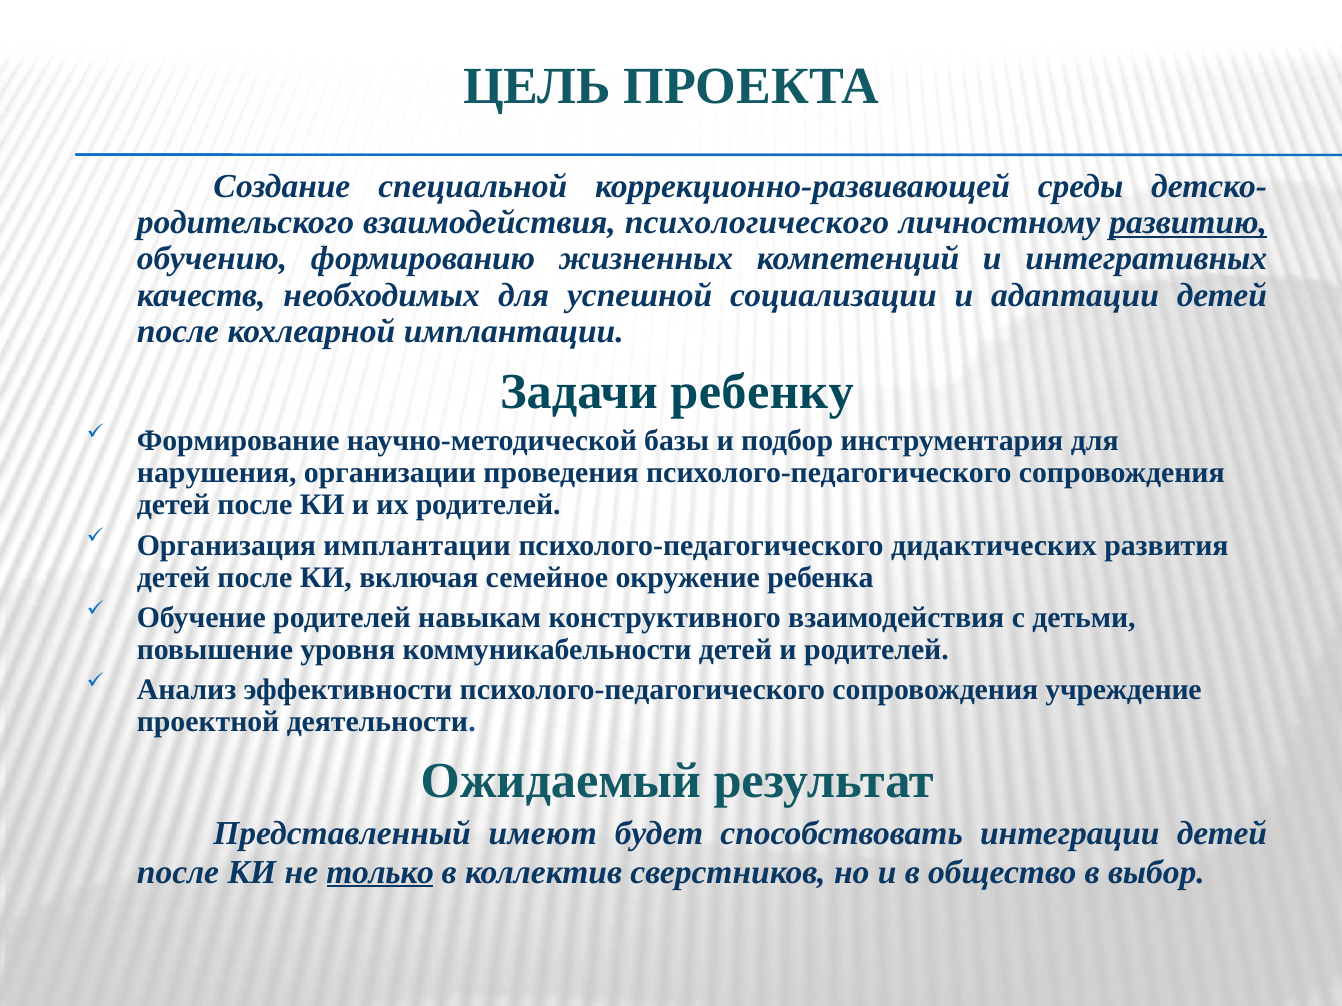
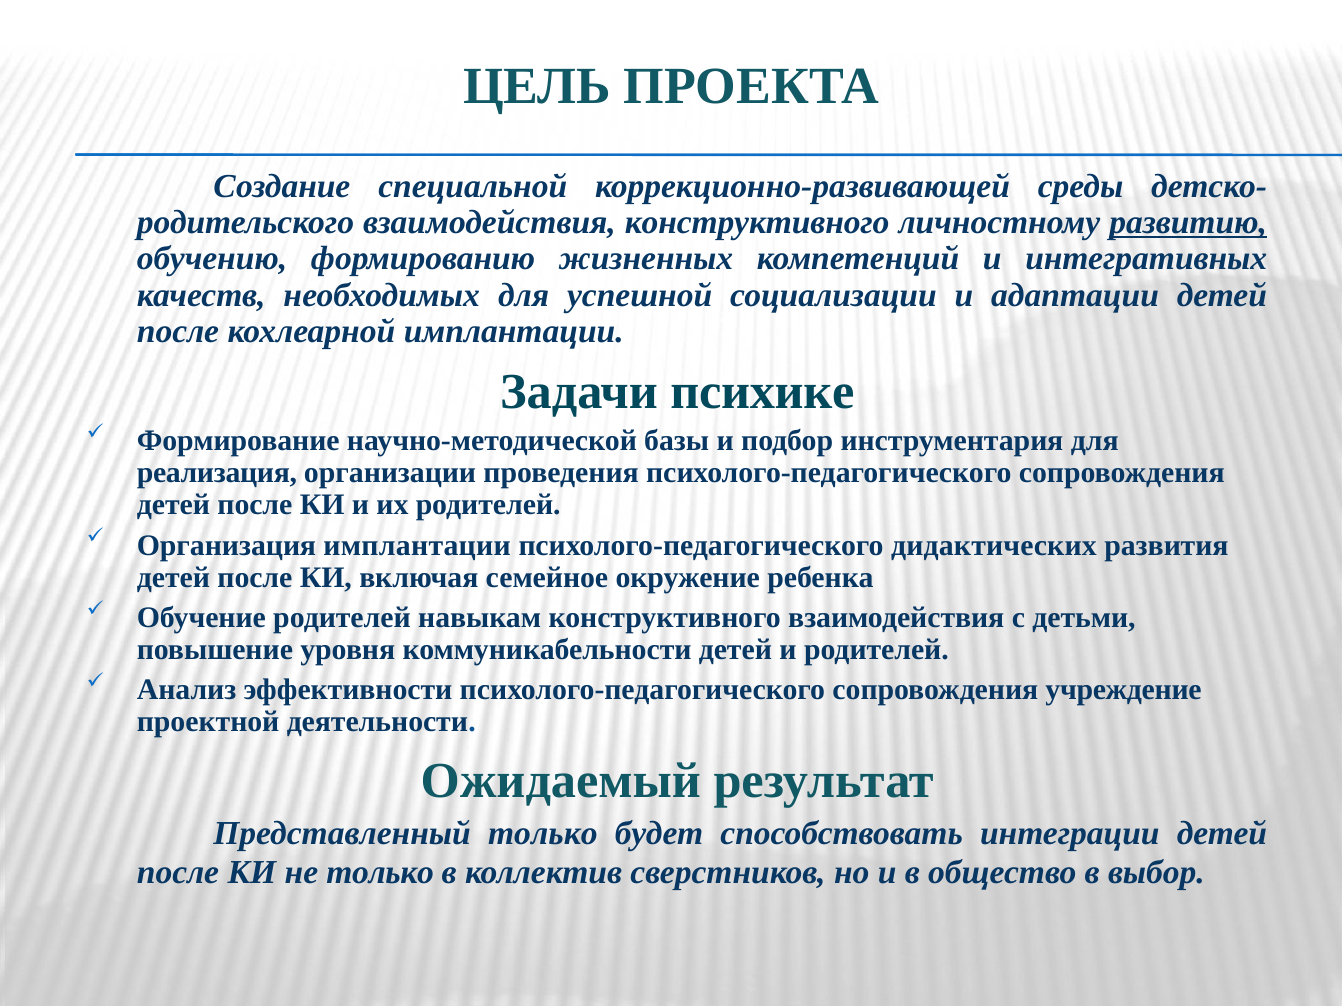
взаимодействия психологического: психологического -> конструктивного (757, 223)
ребенку: ребенку -> психике (762, 392)
нарушения: нарушения -> реализация (217, 473)
Представленный имеют: имеют -> только (543, 834)
только underline: present -> none (380, 872)
